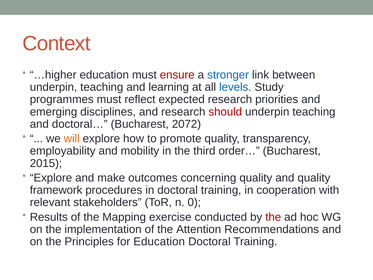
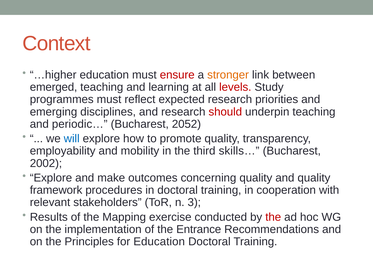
stronger colour: blue -> orange (228, 75)
underpin: underpin -> emerged (54, 87)
levels colour: blue -> red (235, 87)
doctoral…: doctoral… -> periodic… (80, 124)
2072: 2072 -> 2052 (186, 124)
will colour: orange -> blue (72, 139)
order…: order… -> skills… (239, 151)
2015: 2015 -> 2002 (46, 163)
0: 0 -> 3 (194, 202)
Attention: Attention -> Entrance (199, 229)
